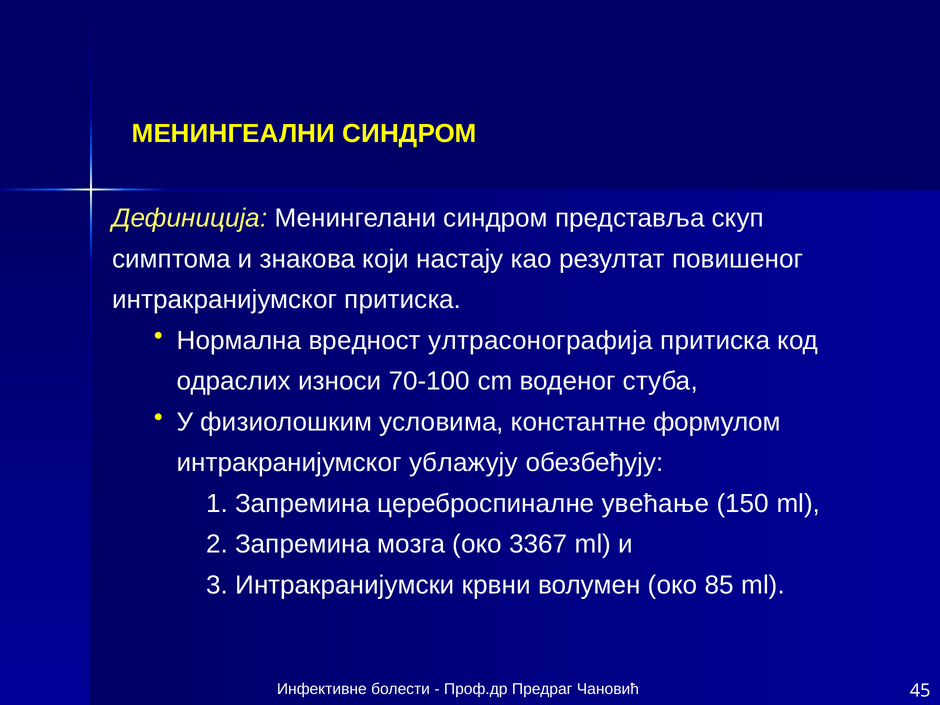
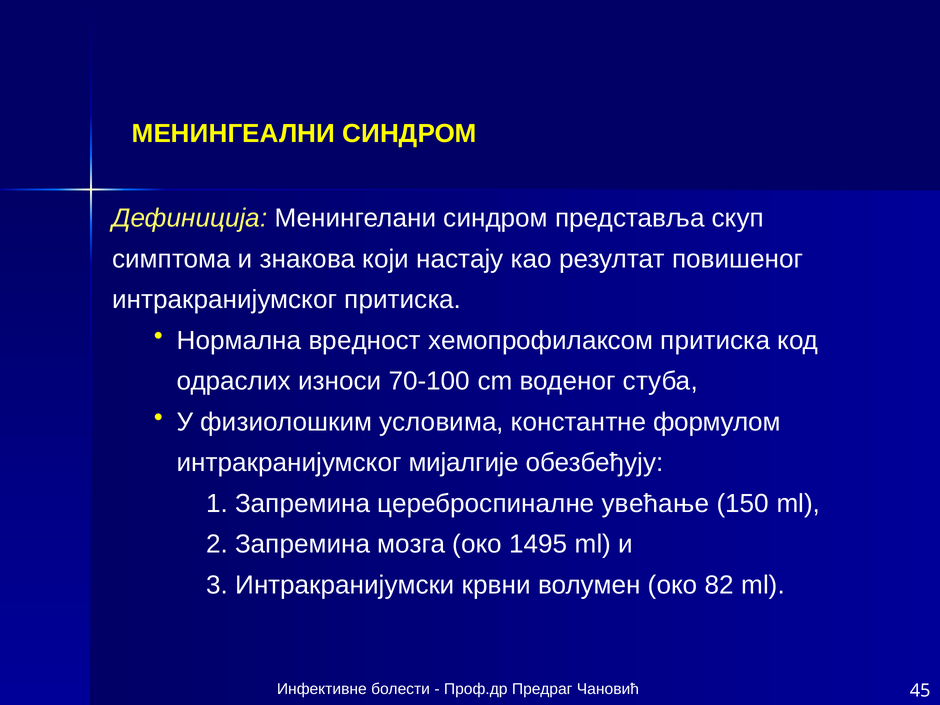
ултрасонографија: ултрасонографија -> хемопрофилаксом (541, 340)
ублажују: ублажују -> мијалгије (464, 463)
3367: 3367 -> 1495 (538, 544)
85: 85 -> 82 (719, 585)
